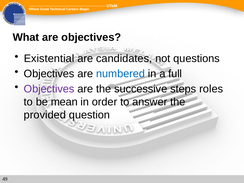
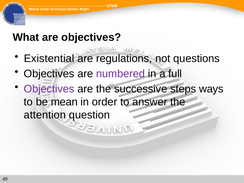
candidates: candidates -> regulations (124, 59)
numbered colour: blue -> purple (121, 74)
roles: roles -> ways (211, 89)
provided: provided -> attention (45, 115)
